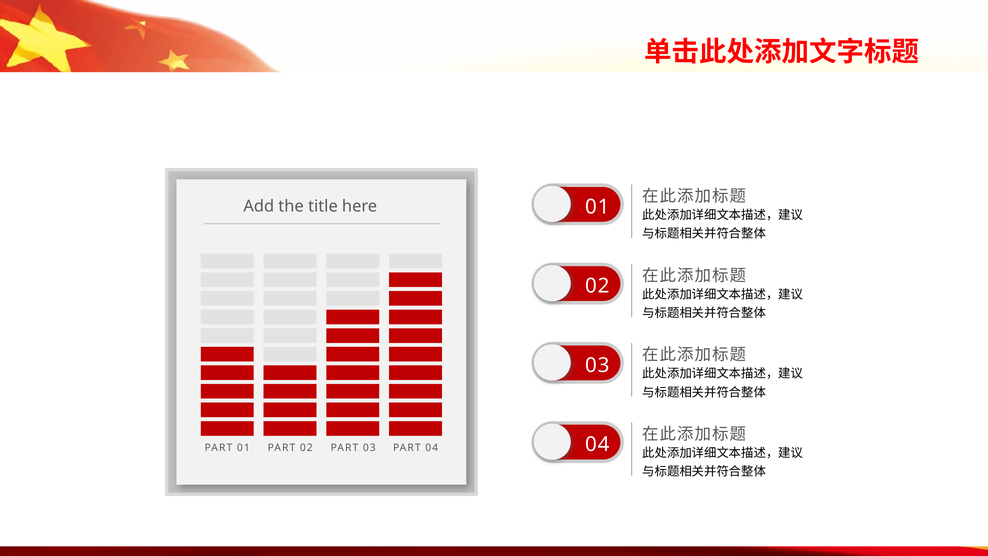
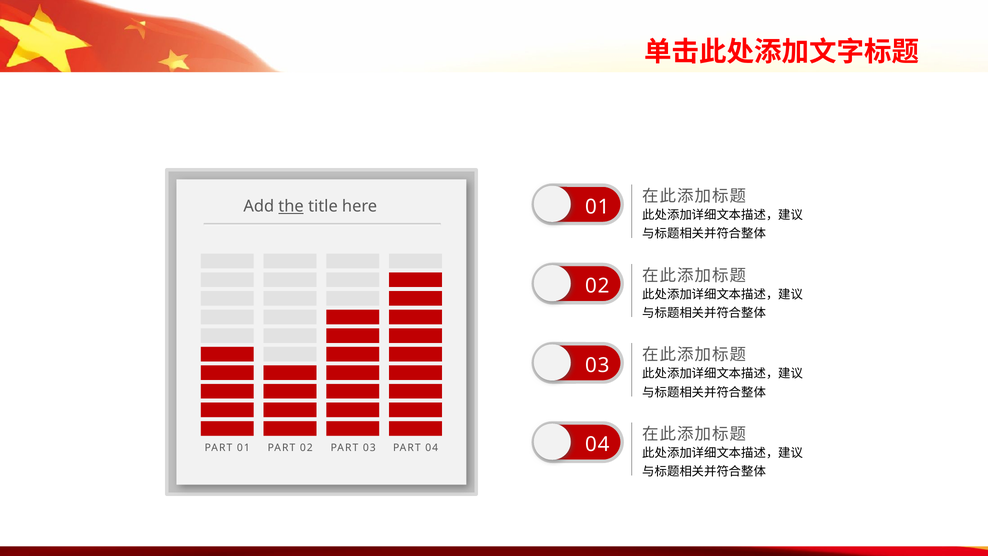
the underline: none -> present (291, 206)
